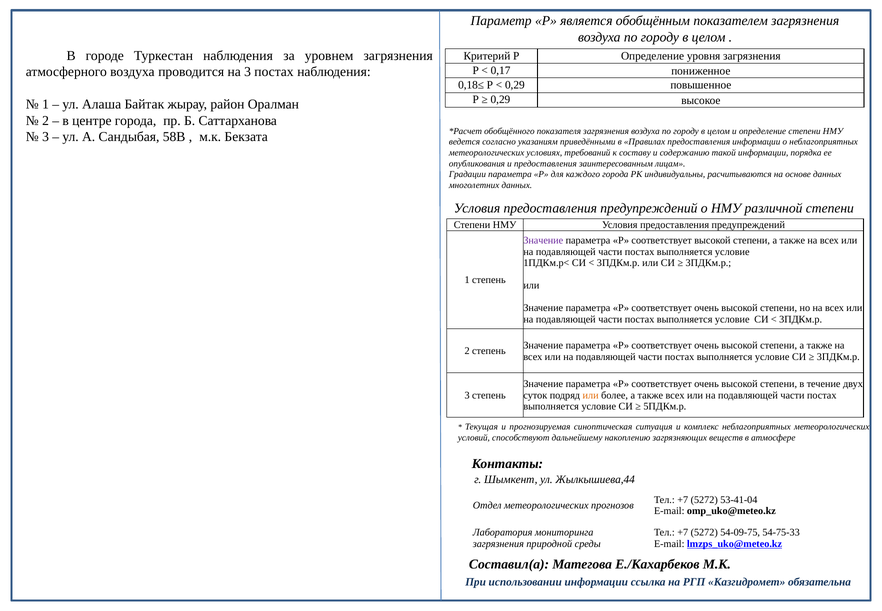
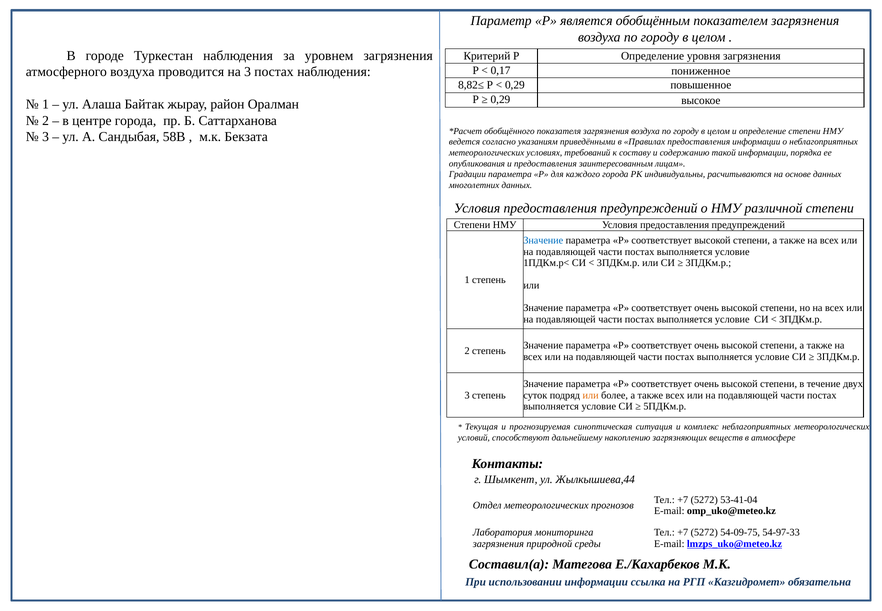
0,18≤: 0,18≤ -> 8,82≤ (471, 85)
Значение colour: purple -> blue (543, 240)
54-75-33: 54-75-33 -> 54-97-33 (781, 532)
